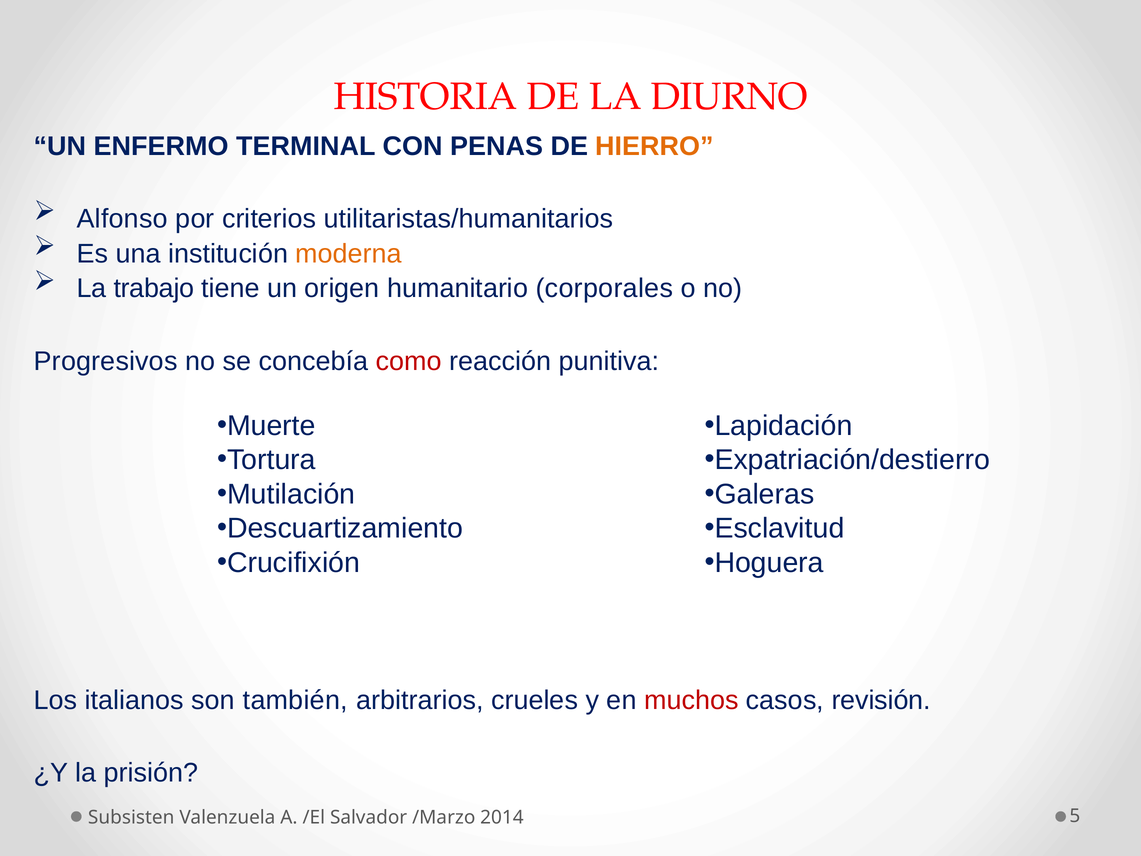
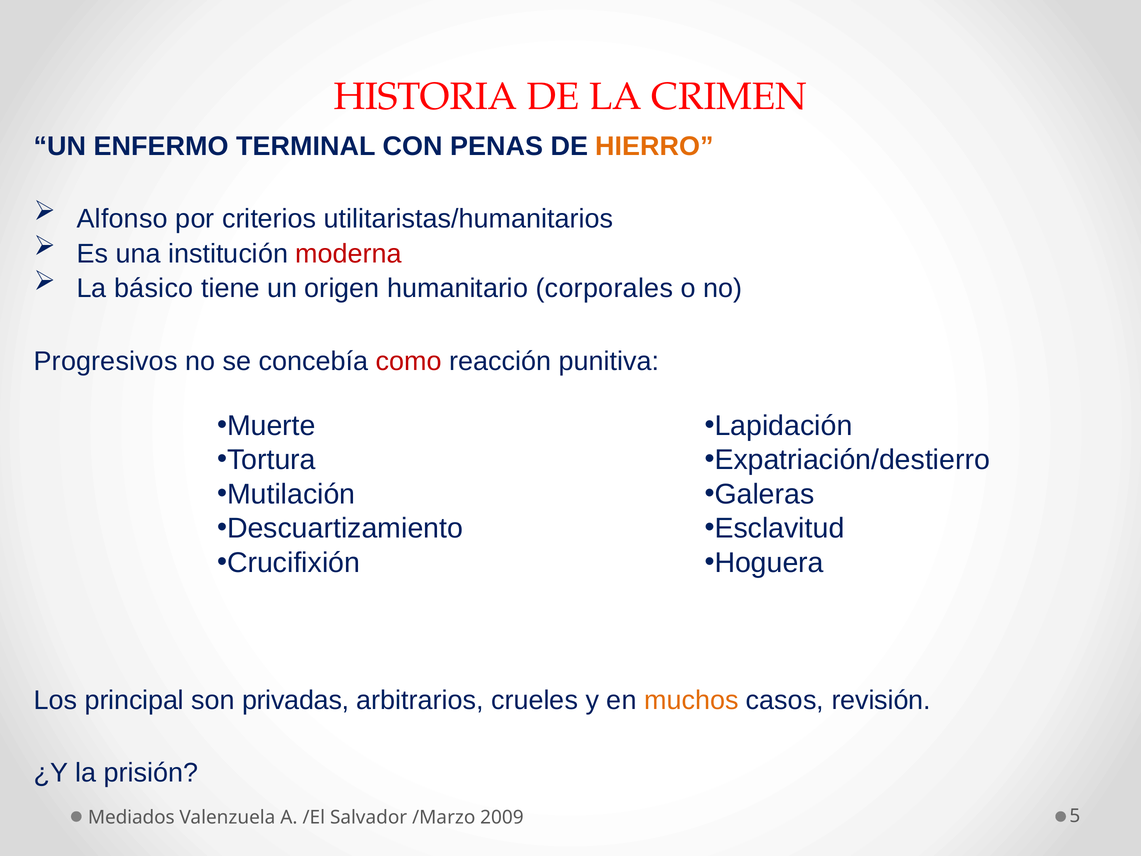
DIURNO: DIURNO -> CRIMEN (729, 96)
moderna colour: orange -> red (349, 254)
trabajo: trabajo -> básico (154, 288)
italianos: italianos -> principal (134, 700)
también: también -> privadas (296, 700)
muchos colour: red -> orange (691, 700)
Subsisten: Subsisten -> Mediados (131, 817)
2014: 2014 -> 2009 (502, 817)
